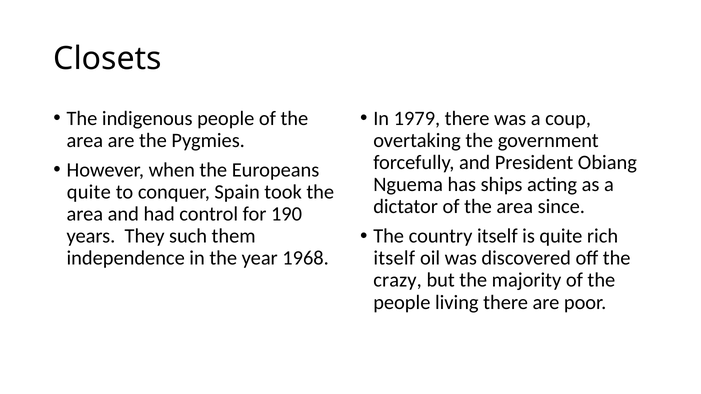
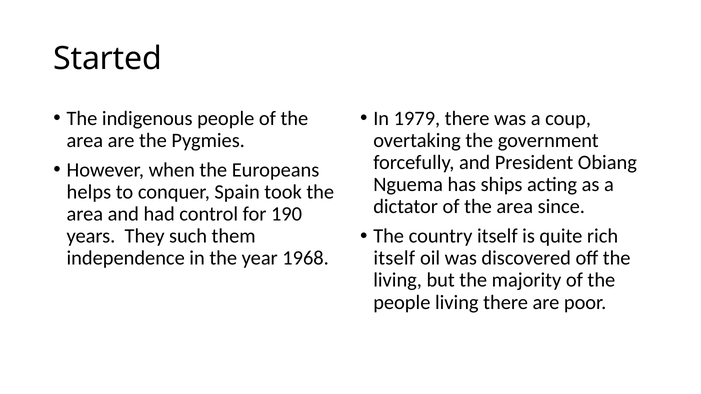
Closets: Closets -> Started (108, 59)
quite: quite -> helps (89, 192)
crazy: crazy -> living (398, 280)
